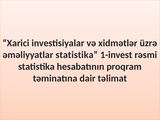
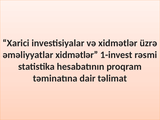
əməliyyatlar statistika: statistika -> xidmətlər (77, 55)
